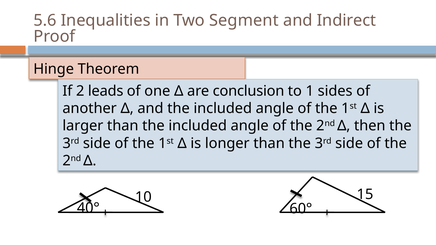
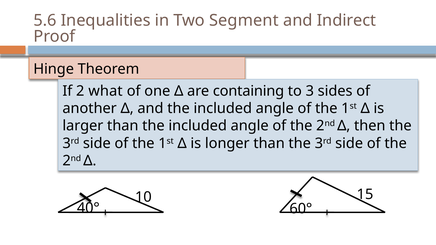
leads: leads -> what (106, 91)
conclusion: conclusion -> containing (249, 91)
1: 1 -> 3 (310, 91)
